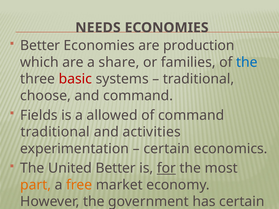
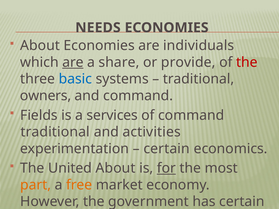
Better: Better -> About (40, 46)
production: production -> individuals (199, 46)
are underline: none -> present (73, 62)
families: families -> provide (188, 62)
the colour: blue -> red (247, 62)
basic colour: red -> blue (75, 79)
choose: choose -> owners (46, 96)
allowed: allowed -> services (112, 115)
United Better: Better -> About (116, 168)
